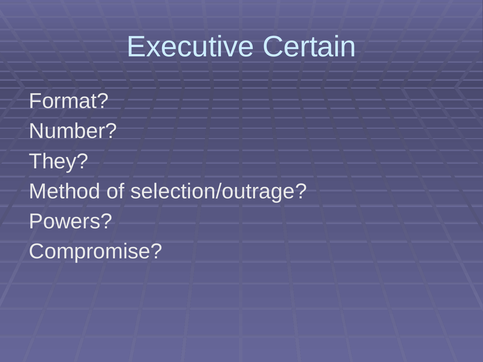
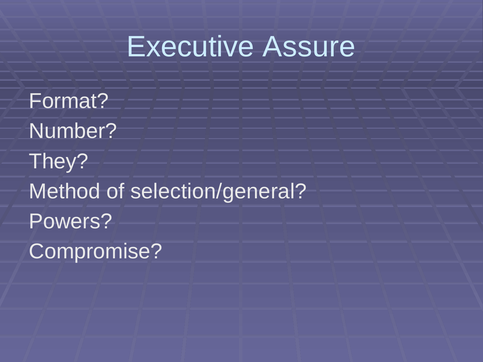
Certain: Certain -> Assure (309, 47)
selection/outrage: selection/outrage -> selection/general (219, 191)
